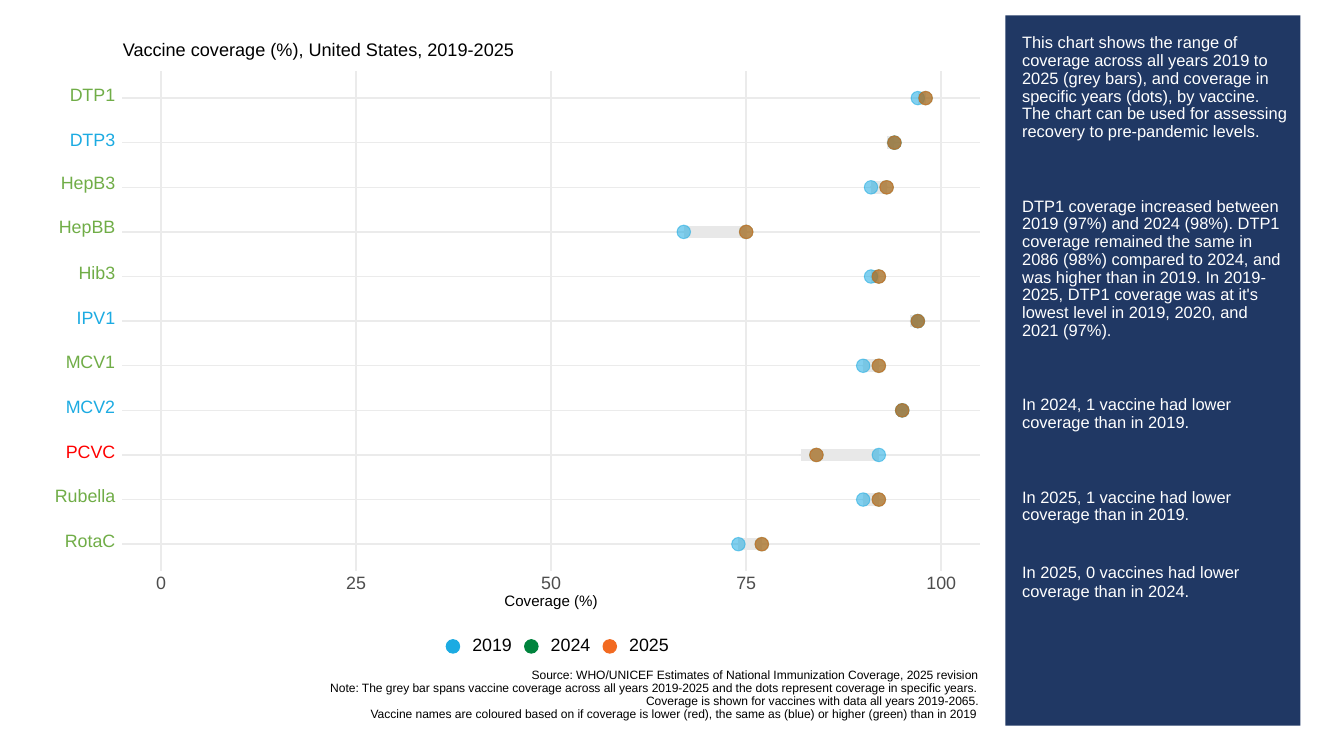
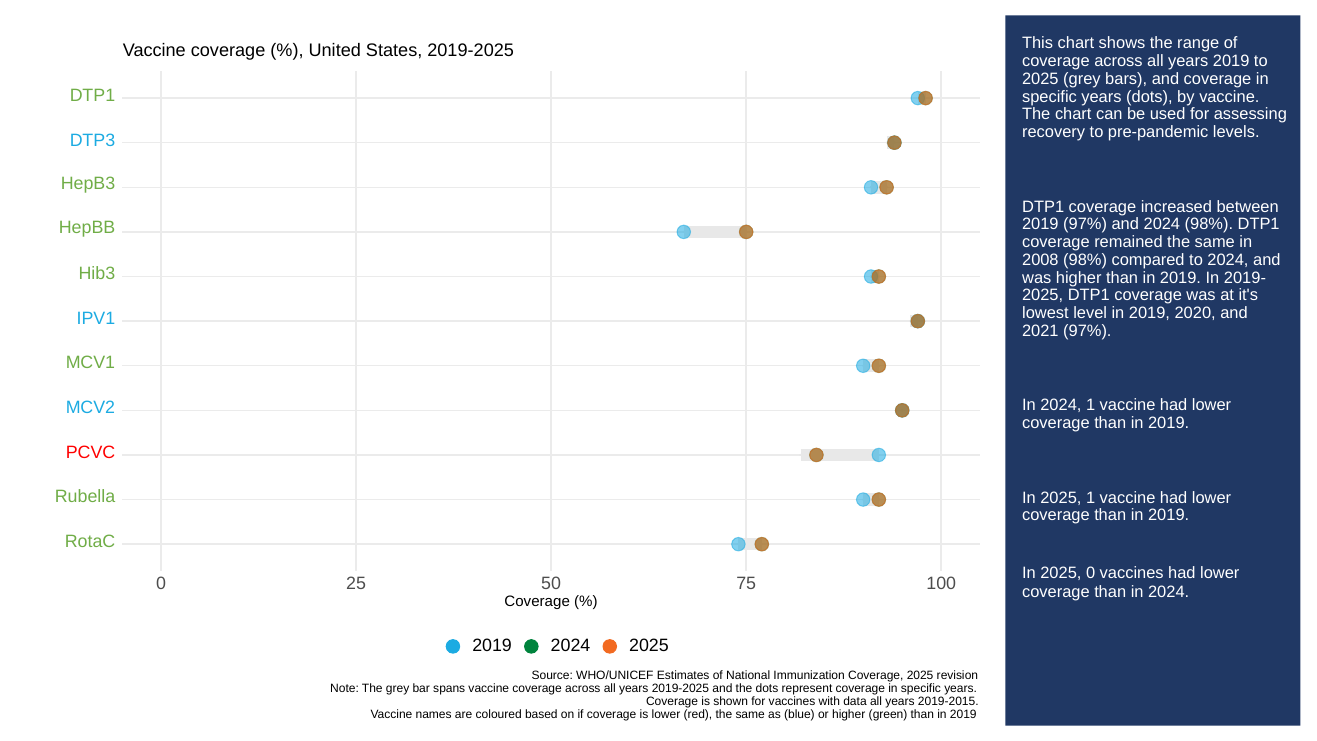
2086: 2086 -> 2008 (1040, 260)
2019-2065: 2019-2065 -> 2019-2015 (948, 702)
